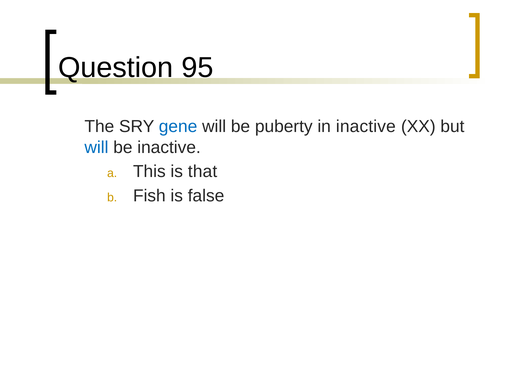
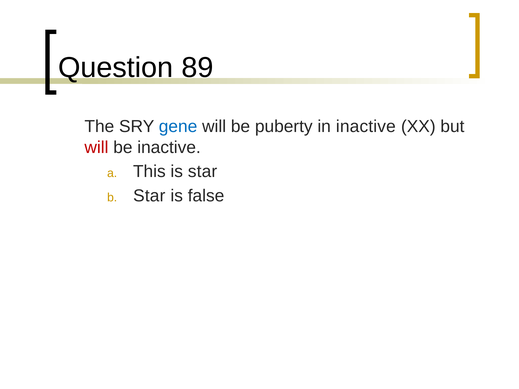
95: 95 -> 89 (197, 68)
will colour: blue -> red (96, 147)
is that: that -> star (203, 172)
Fish: Fish -> Star (149, 196)
